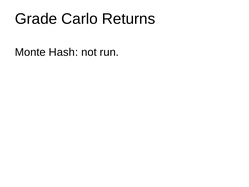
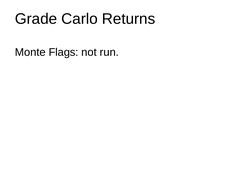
Hash: Hash -> Flags (64, 52)
